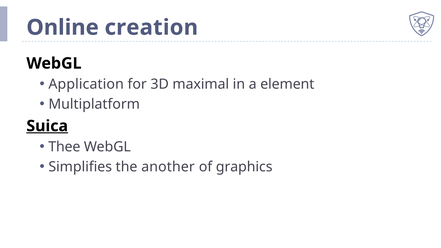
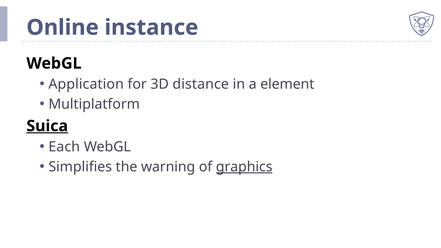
creation: creation -> instance (151, 27)
maximal: maximal -> distance (201, 84)
Thee: Thee -> Each (64, 147)
another: another -> warning (168, 167)
graphics underline: none -> present (244, 167)
